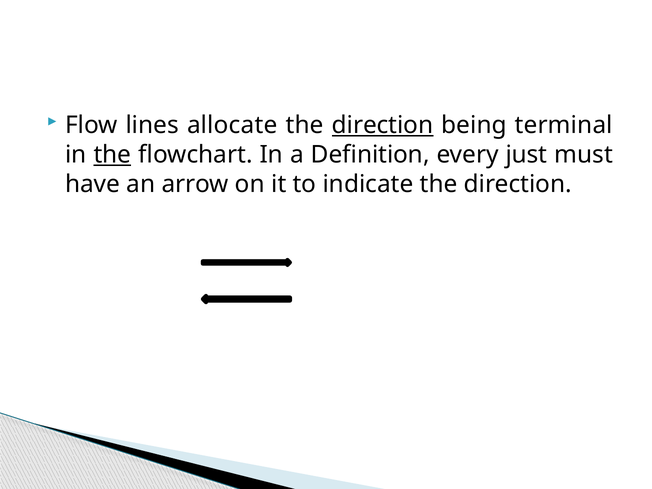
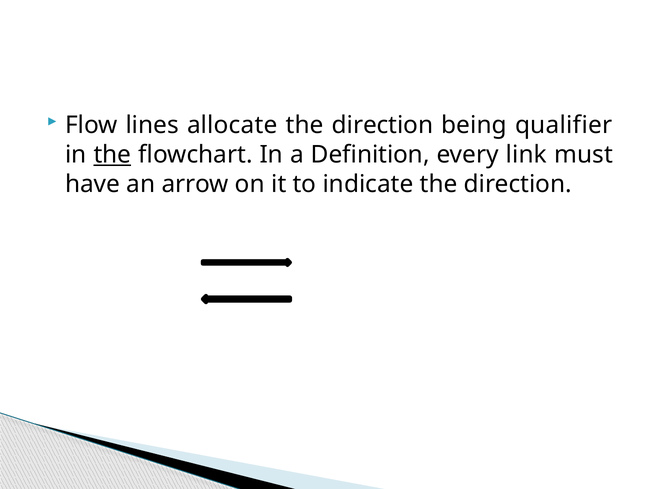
direction underline: present -> none (383, 125)
terminal: terminal -> qualifier (564, 125)
just: just -> link (526, 155)
